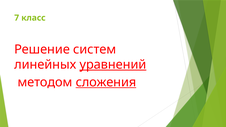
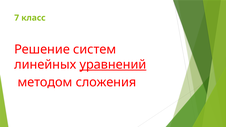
сложения underline: present -> none (106, 82)
